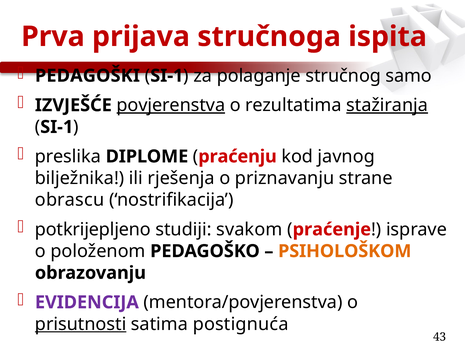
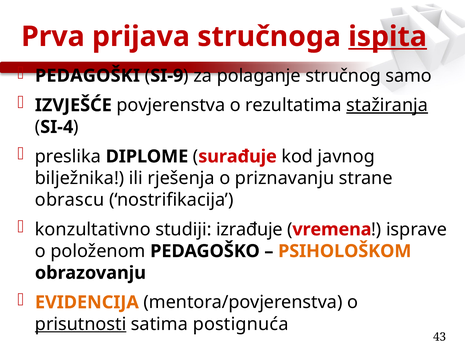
ispita underline: none -> present (388, 37)
SI-1: SI-1 -> SI-9 (167, 76)
povjerenstva underline: present -> none (171, 105)
SI-1: SI-1 -> SI-4 (57, 127)
praćenju: praćenju -> surađuje (238, 156)
potkrijepljeno: potkrijepljeno -> konzultativno (93, 229)
svakom: svakom -> izrađuje (249, 229)
praćenje: praćenje -> vremena (332, 229)
EVIDENCIJA colour: purple -> orange (87, 302)
